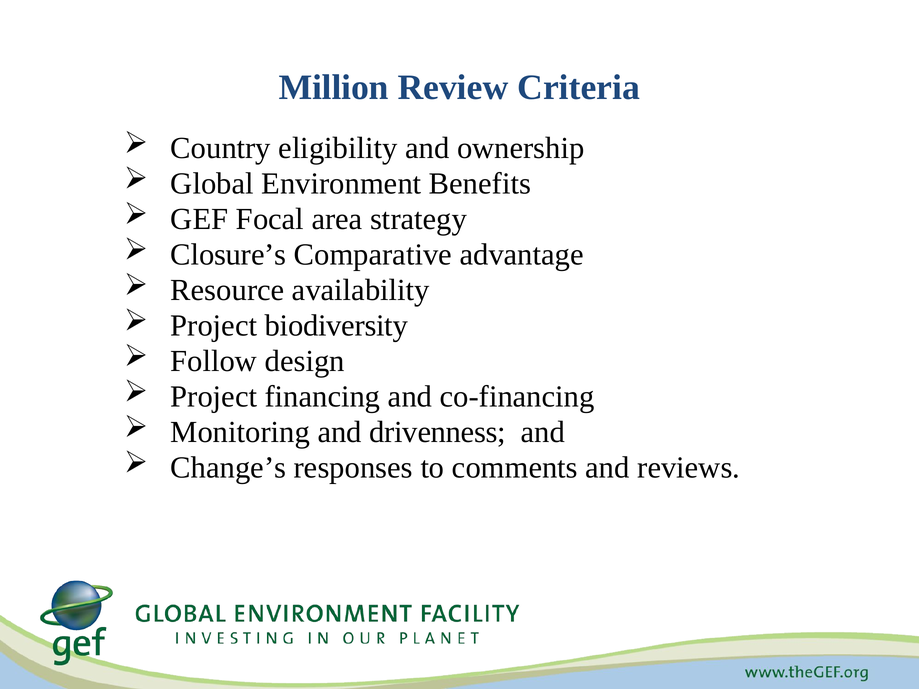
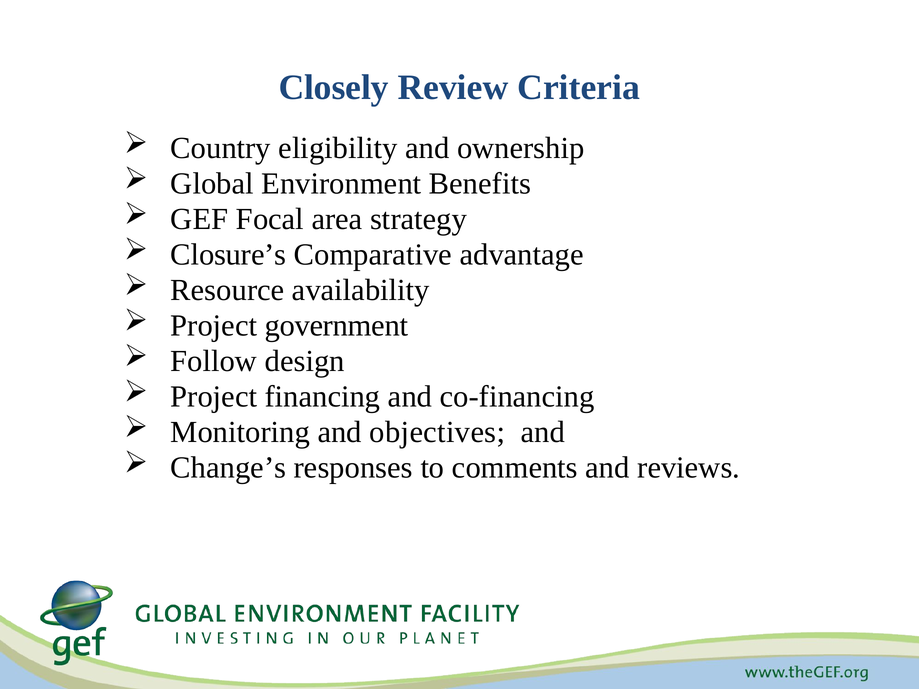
Million: Million -> Closely (334, 88)
biodiversity: biodiversity -> government (336, 326)
drivenness: drivenness -> objectives (437, 432)
